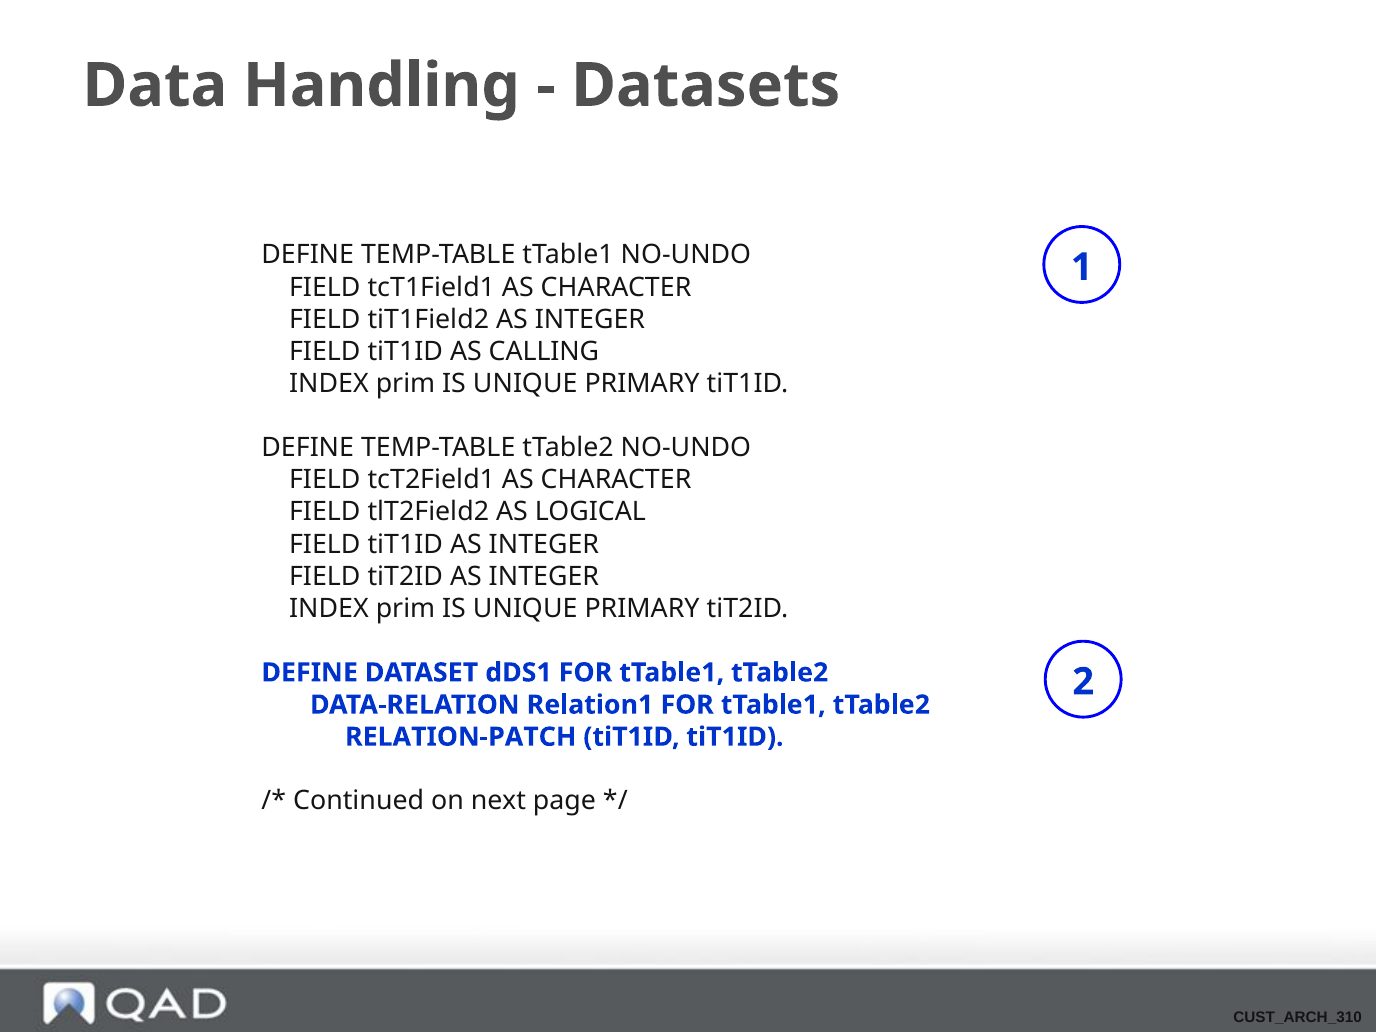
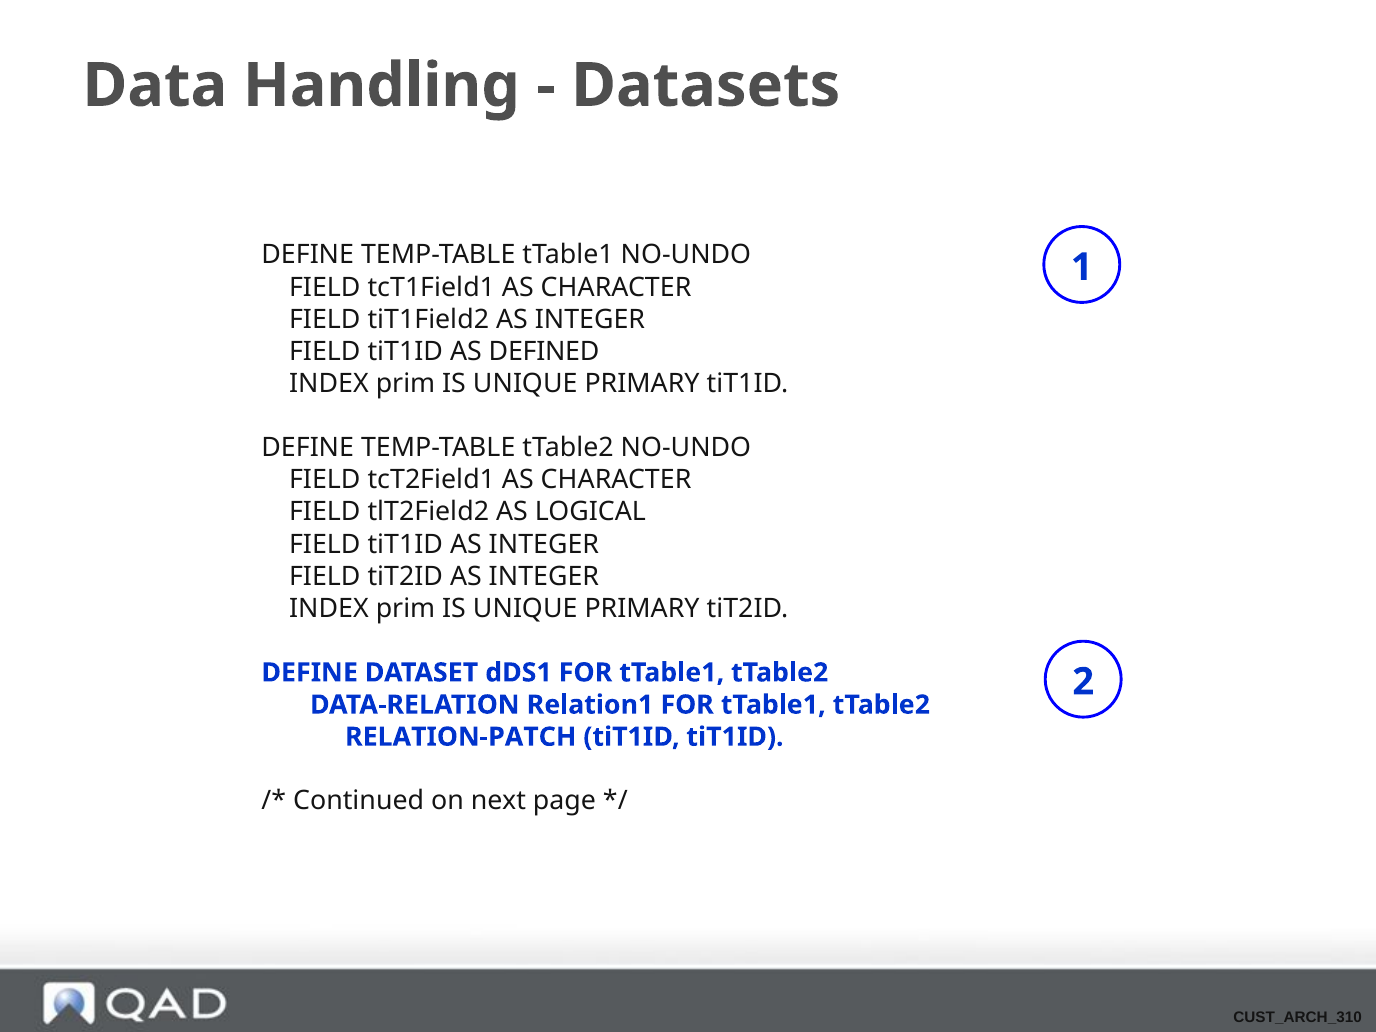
CALLING: CALLING -> DEFINED (544, 351)
